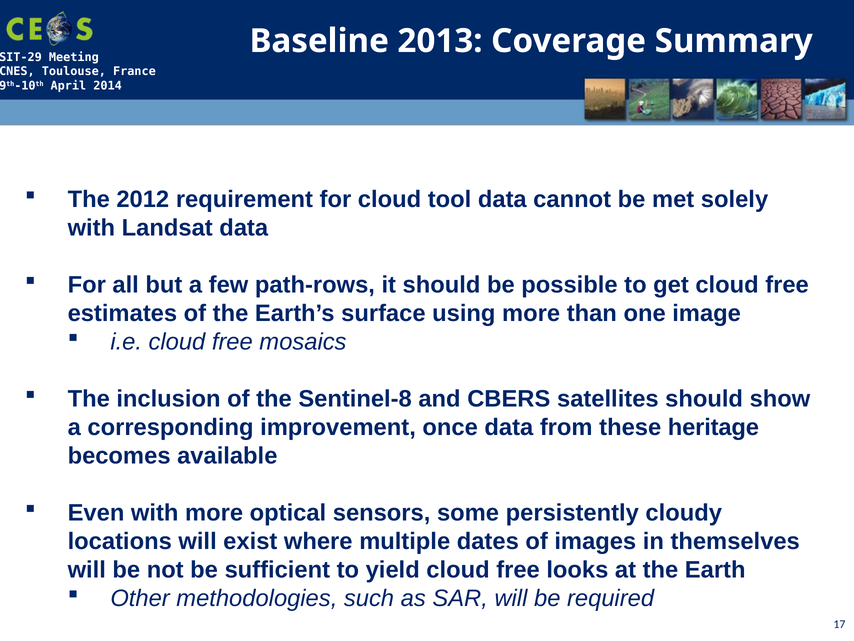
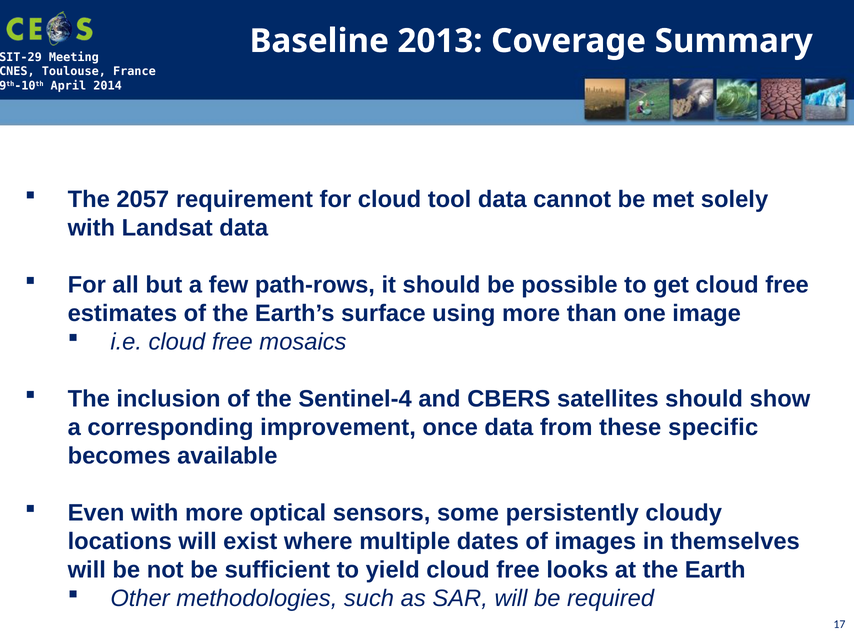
2012: 2012 -> 2057 (143, 199)
Sentinel-8: Sentinel-8 -> Sentinel-4 (355, 399)
heritage: heritage -> specific (713, 427)
